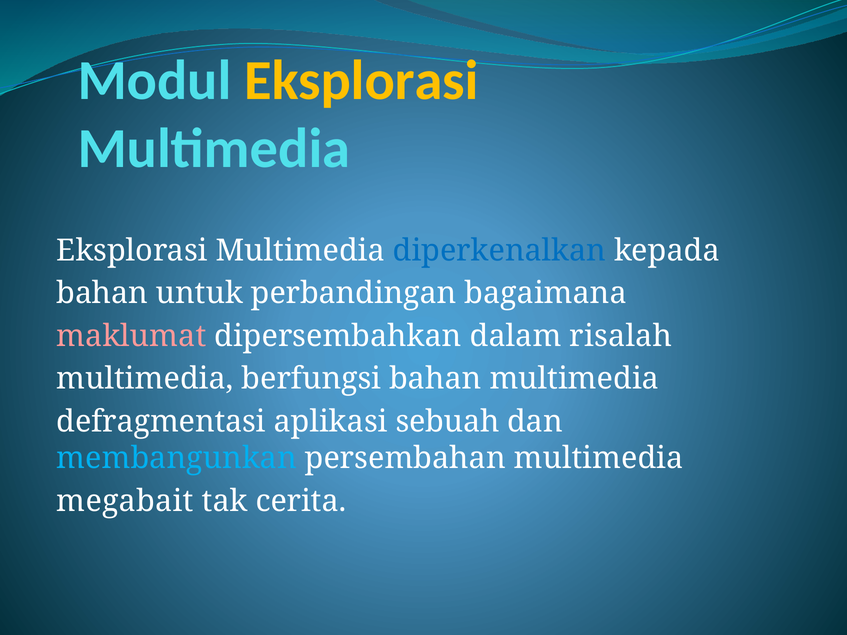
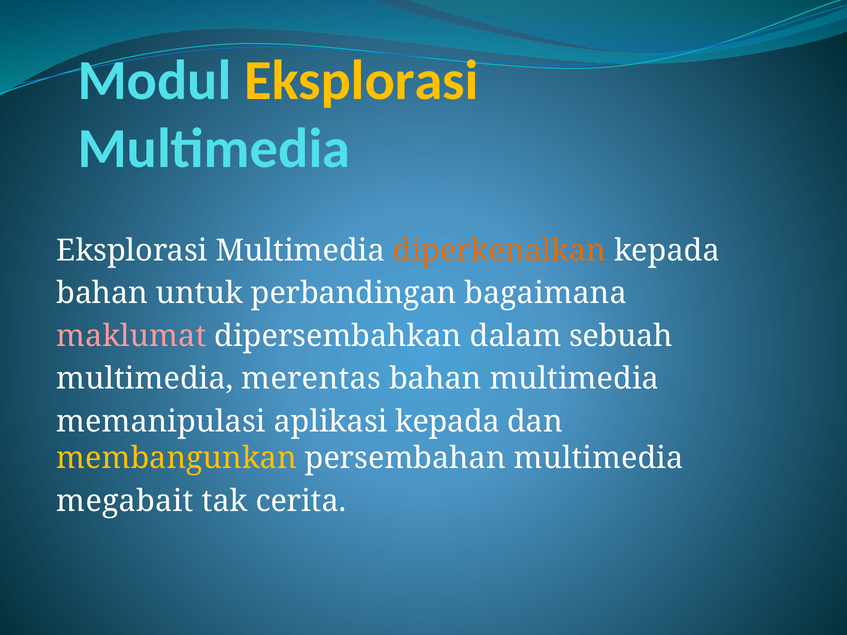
diperkenalkan colour: blue -> orange (500, 251)
risalah: risalah -> sebuah (621, 336)
berfungsi: berfungsi -> merentas (311, 379)
defragmentasi: defragmentasi -> memanipulasi (161, 422)
aplikasi sebuah: sebuah -> kepada (448, 422)
membangunkan colour: light blue -> yellow (177, 458)
